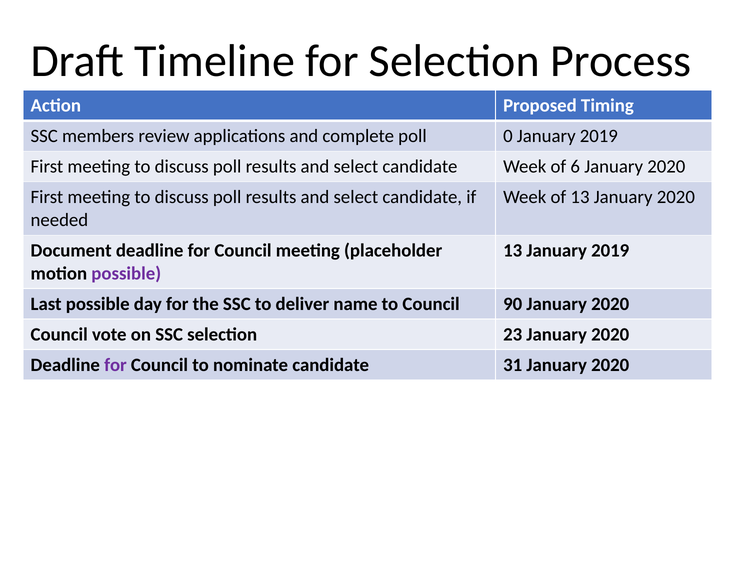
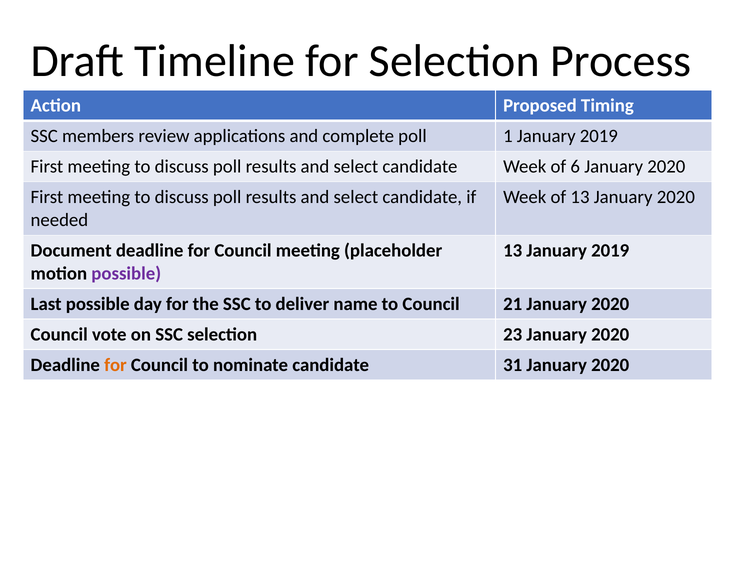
0: 0 -> 1 (508, 136)
90: 90 -> 21 (513, 304)
for colour: purple -> orange (116, 365)
